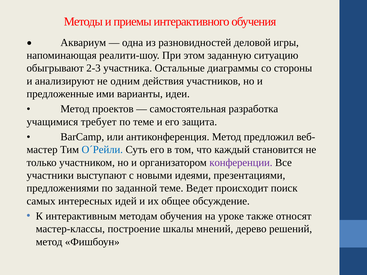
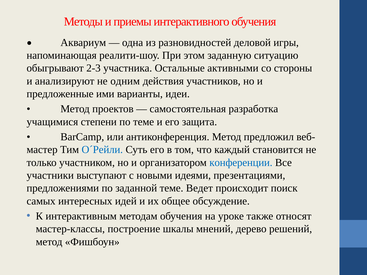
диаграммы: диаграммы -> активными (233, 68)
требует: требует -> степени (99, 122)
конференции colour: purple -> blue (241, 163)
